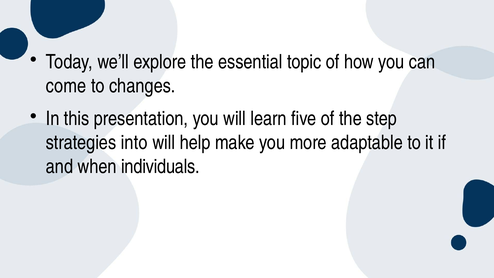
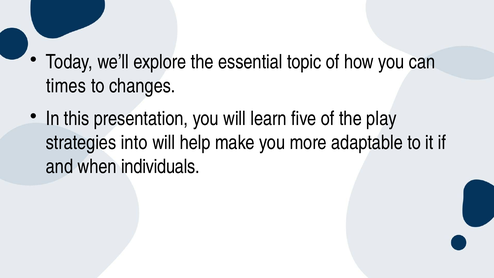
come: come -> times (66, 86)
step: step -> play (382, 119)
